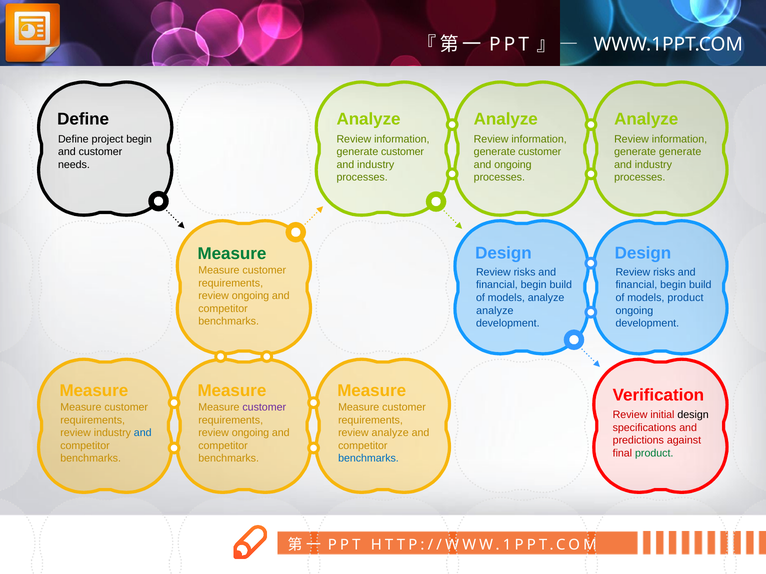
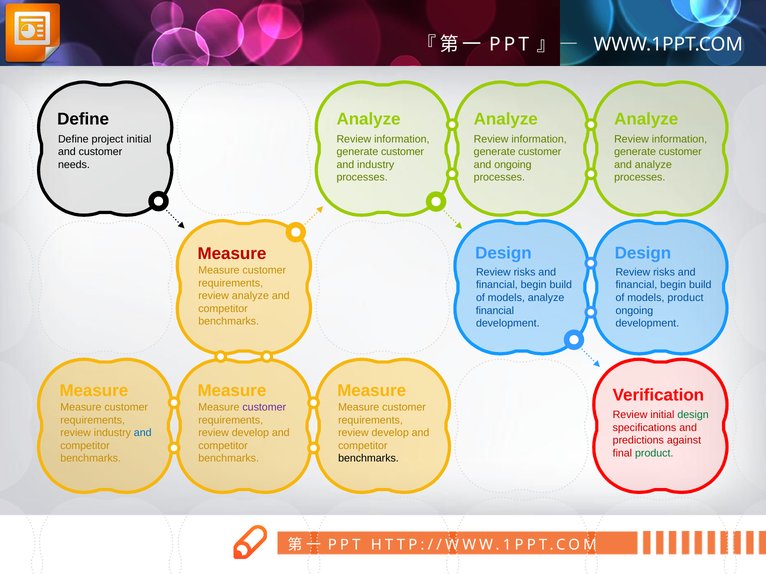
project begin: begin -> initial (139, 139)
generate: generate -> customer (680, 152)
industry: industry -> analyze (653, 165)
Measure colour: green -> red (232, 254)
ongoing: ongoing -> analyze (250, 296)
analyze: analyze -> financial (495, 311)
design colour: black -> green (693, 415)
ongoing: ongoing -> develop (250, 433)
analyze: analyze -> develop (390, 433)
benchmarks colour: blue -> black (368, 459)
